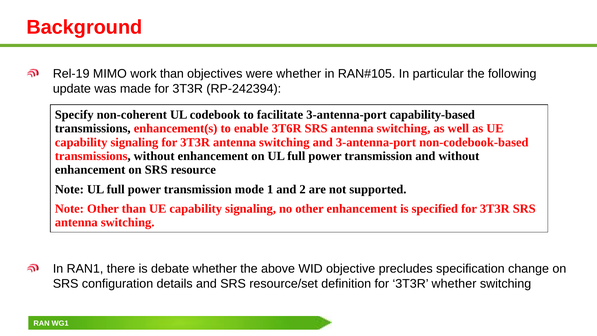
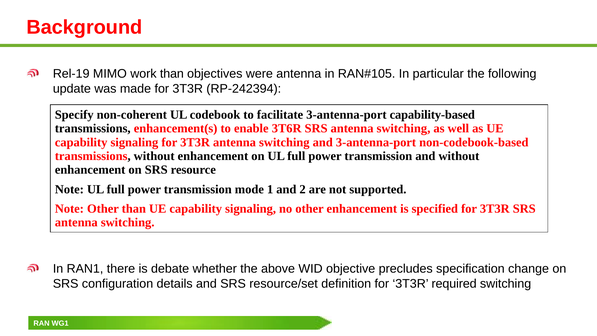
were whether: whether -> antenna (299, 74)
3T3R whether: whether -> required (454, 284)
